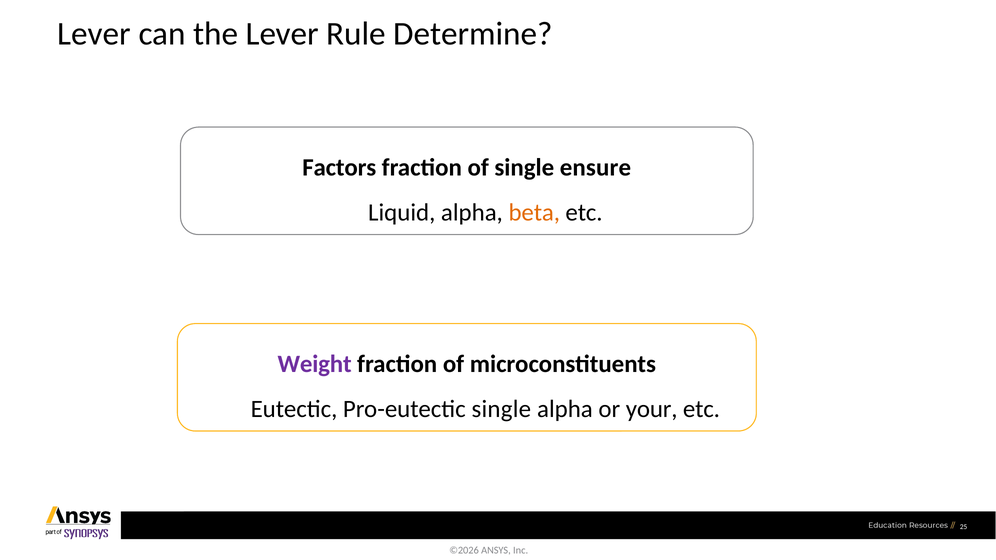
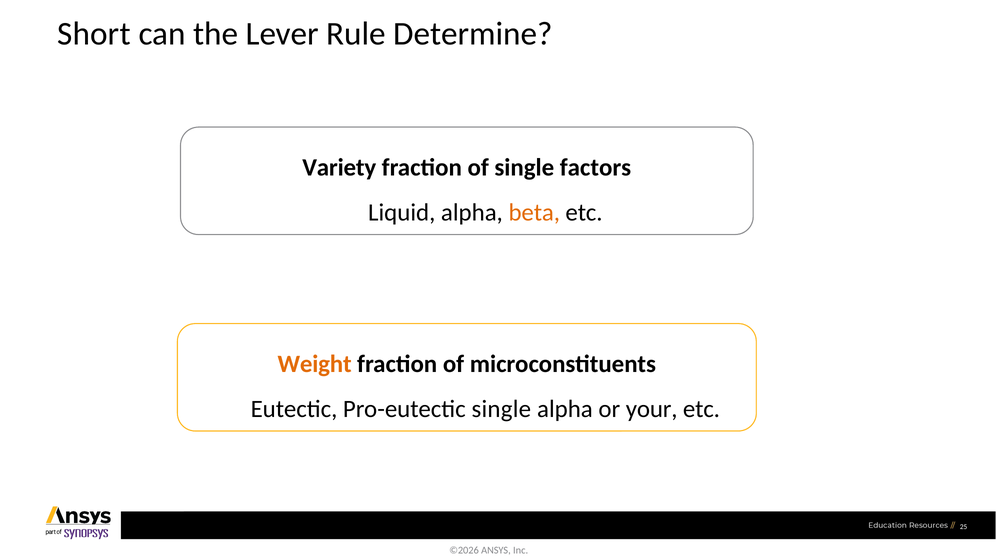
Lever: Lever -> Short (94, 34)
Factors: Factors -> Variety (339, 168)
ensure: ensure -> factors (595, 168)
Weight colour: purple -> orange (315, 364)
